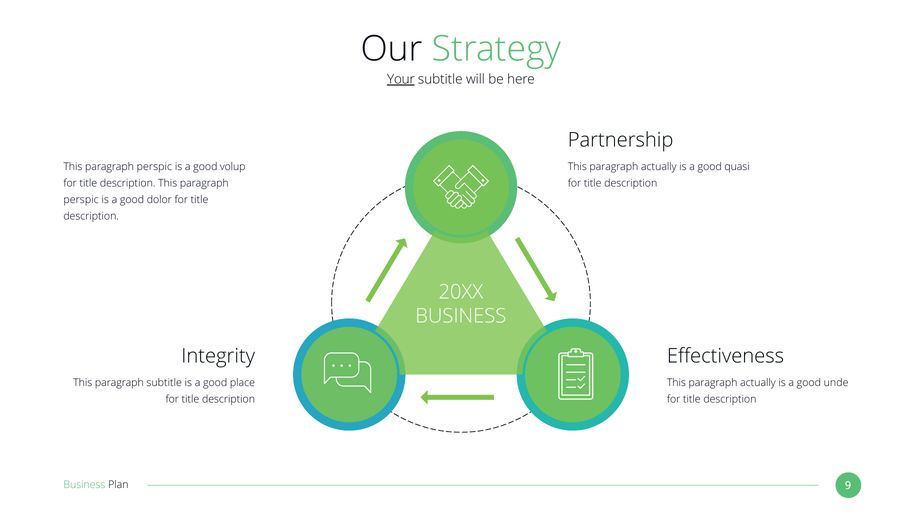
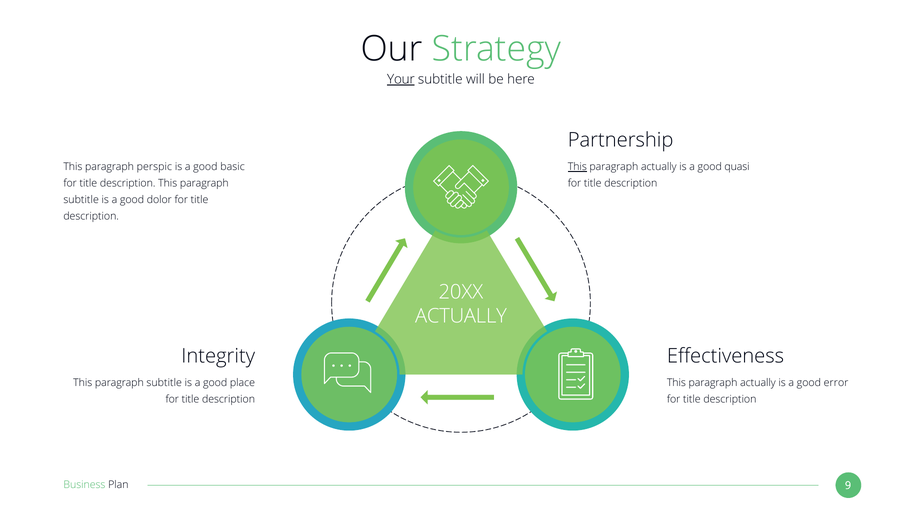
volup: volup -> basic (233, 167)
This underline: none -> present (577, 167)
perspic: perspic -> subtitle (81, 200)
BUSINESS: BUSINESS -> ACTUALLY (461, 317)
unde: unde -> error (836, 383)
